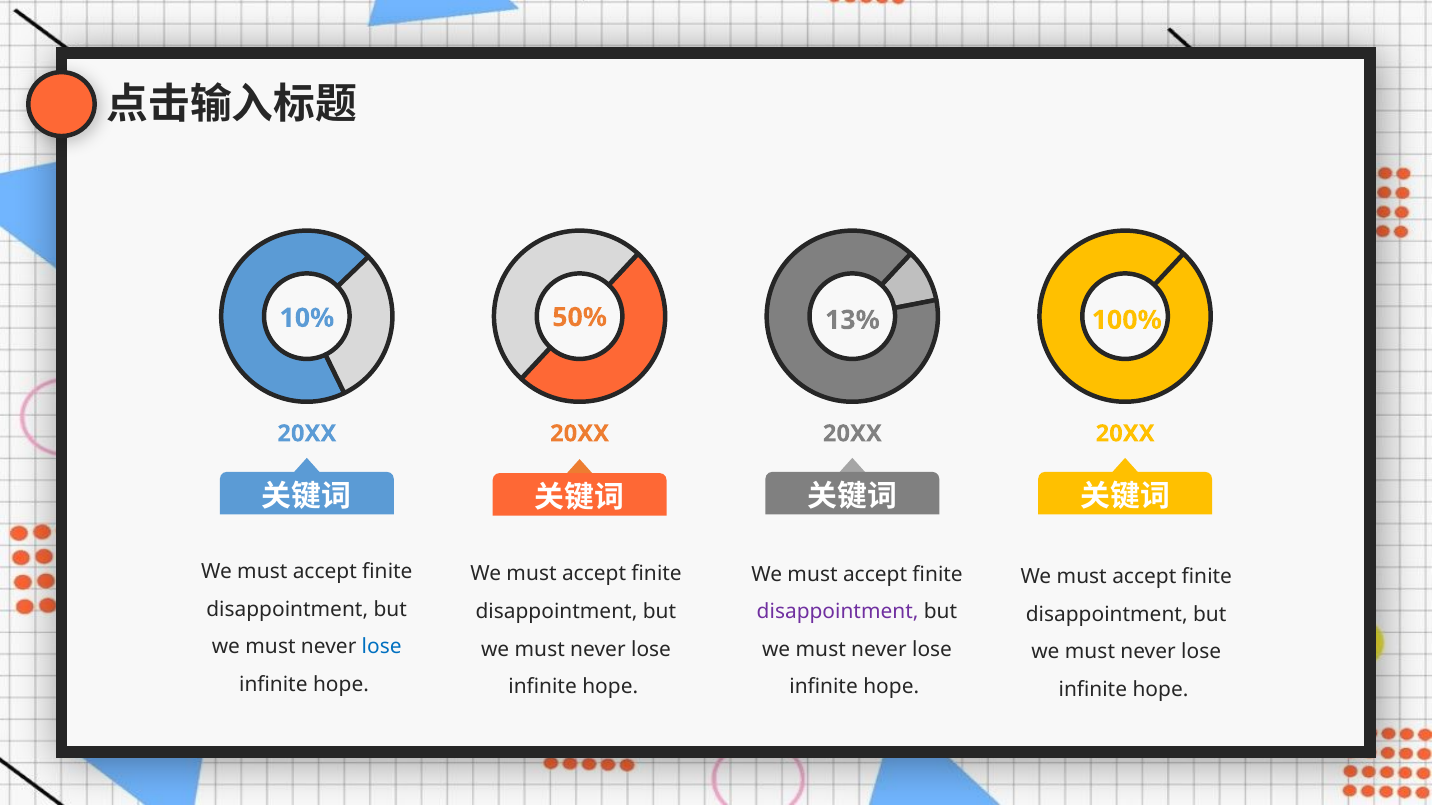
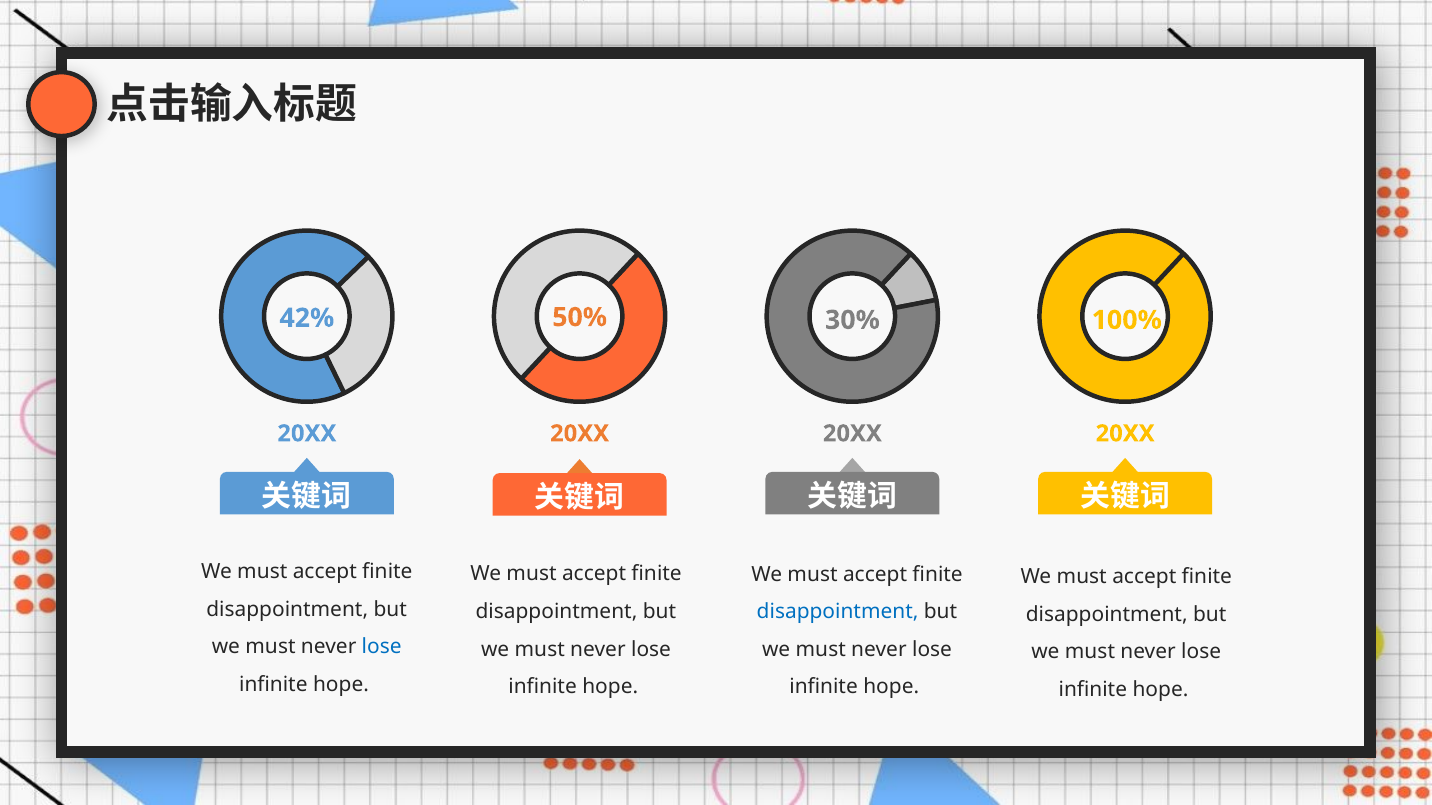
10%: 10% -> 42% (307, 318)
13%: 13% -> 30% (852, 320)
disappointment colour: purple -> blue (838, 612)
